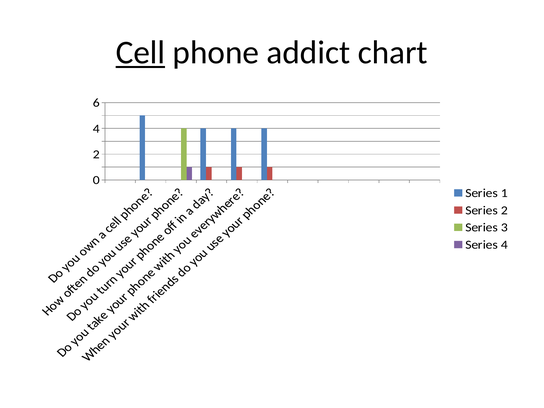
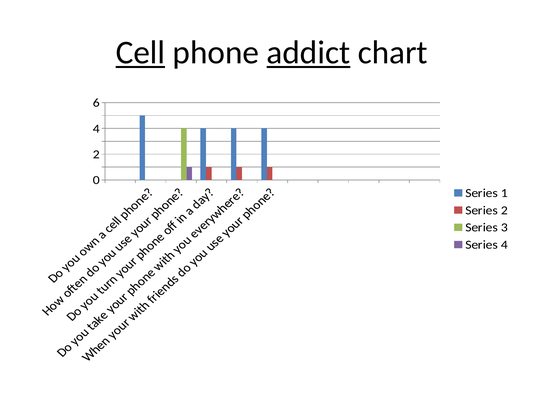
addict underline: none -> present (308, 53)
